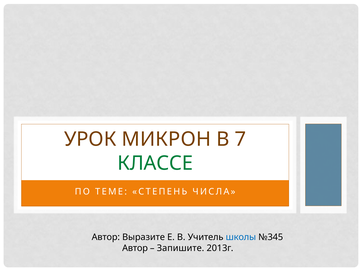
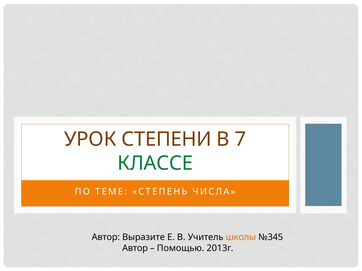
МИКРОН: МИКРОН -> СТЕПЕНИ (167, 139)
школы colour: blue -> orange (241, 238)
Запишите: Запишите -> Помощью (181, 249)
